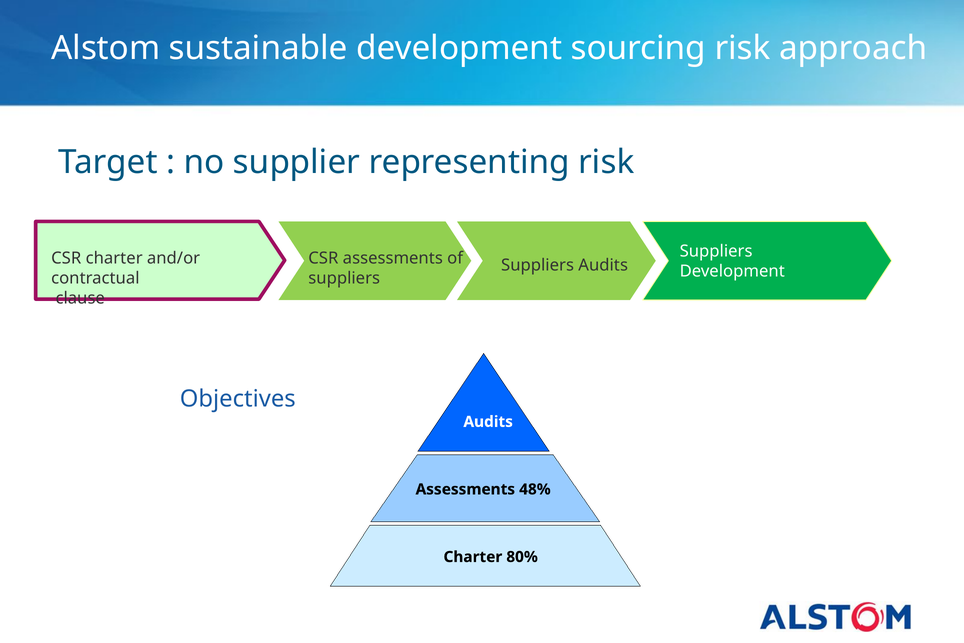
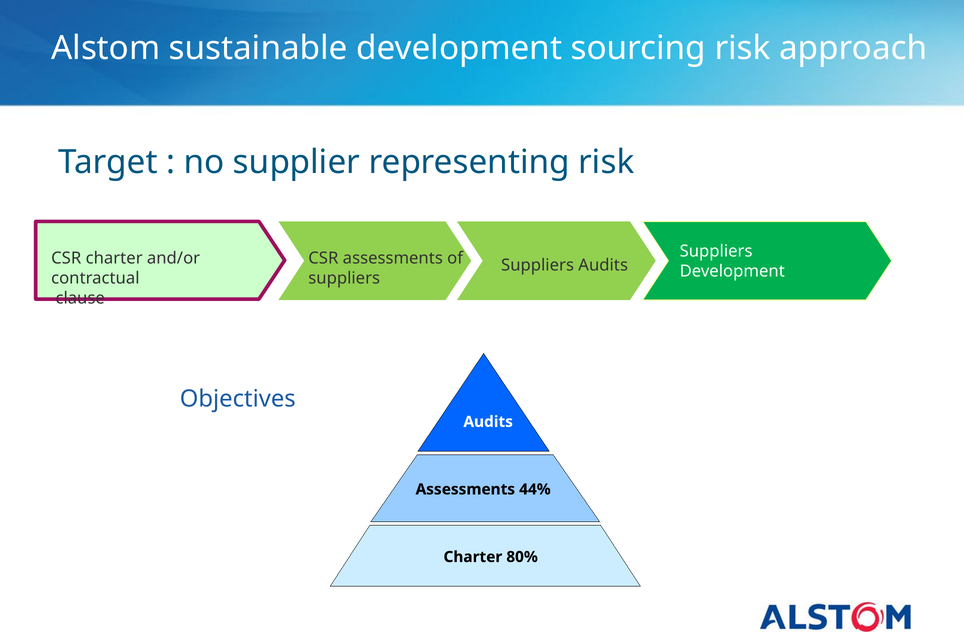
48%: 48% -> 44% (535, 489)
